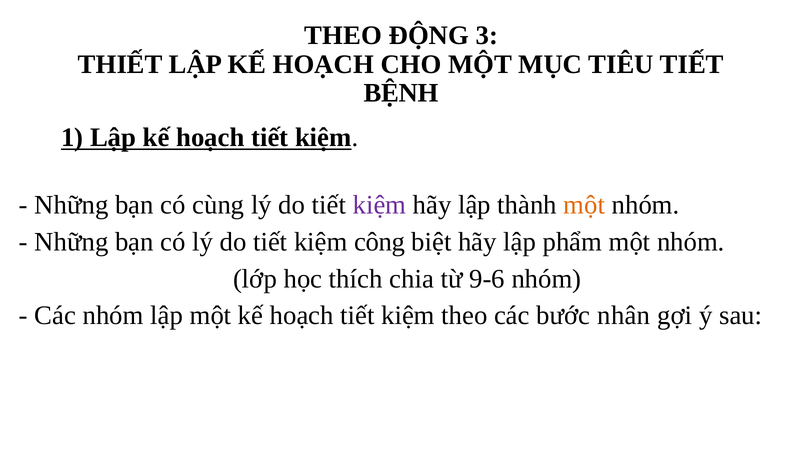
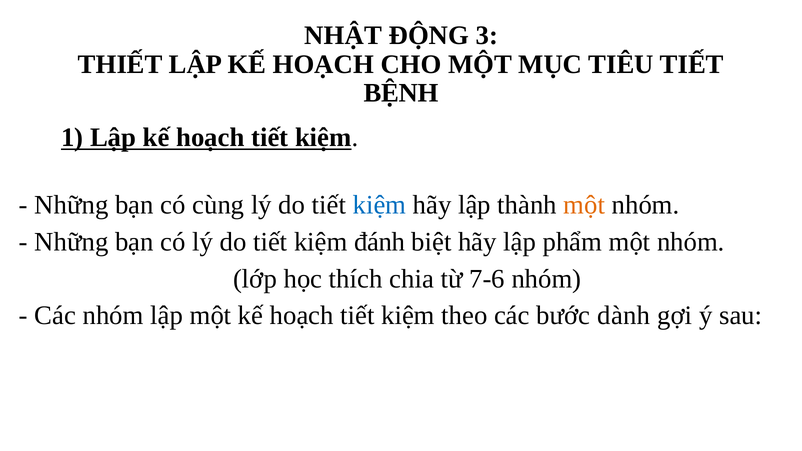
THEO: THEO -> NHẬT (343, 35)
kiệm colour: purple -> blue (379, 205)
công: công -> đánh (380, 242)
9-6: 9-6 -> 7-6 (487, 279)
nhân: nhân -> dành (624, 316)
